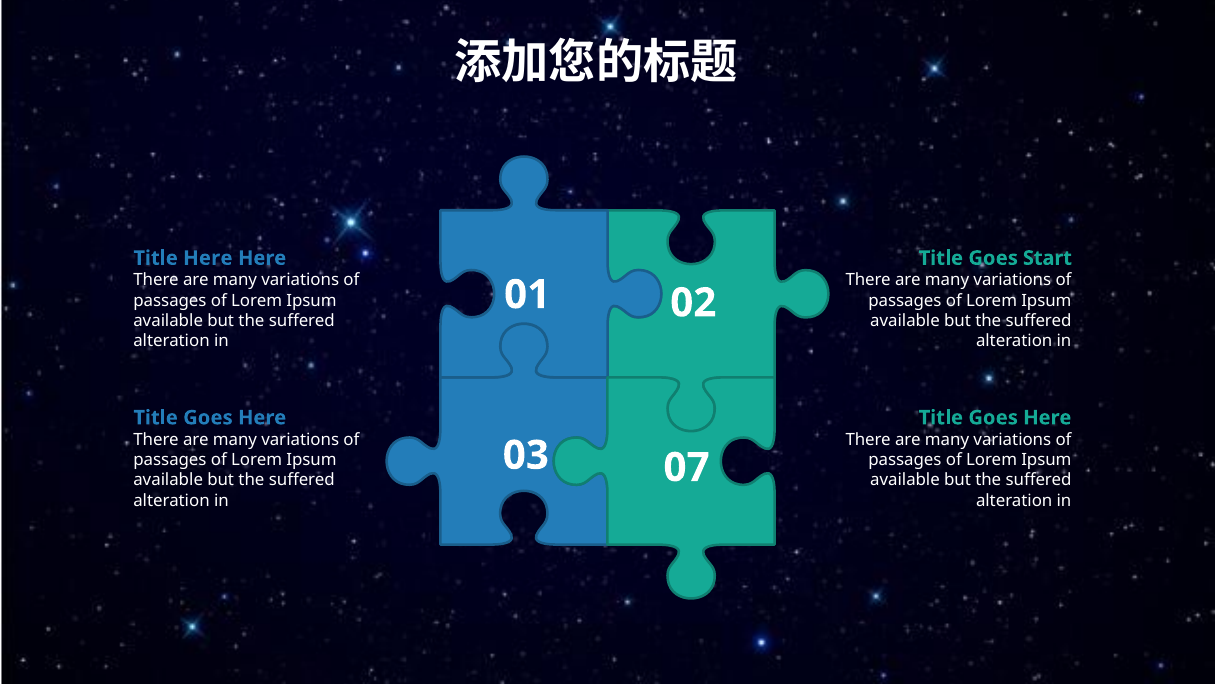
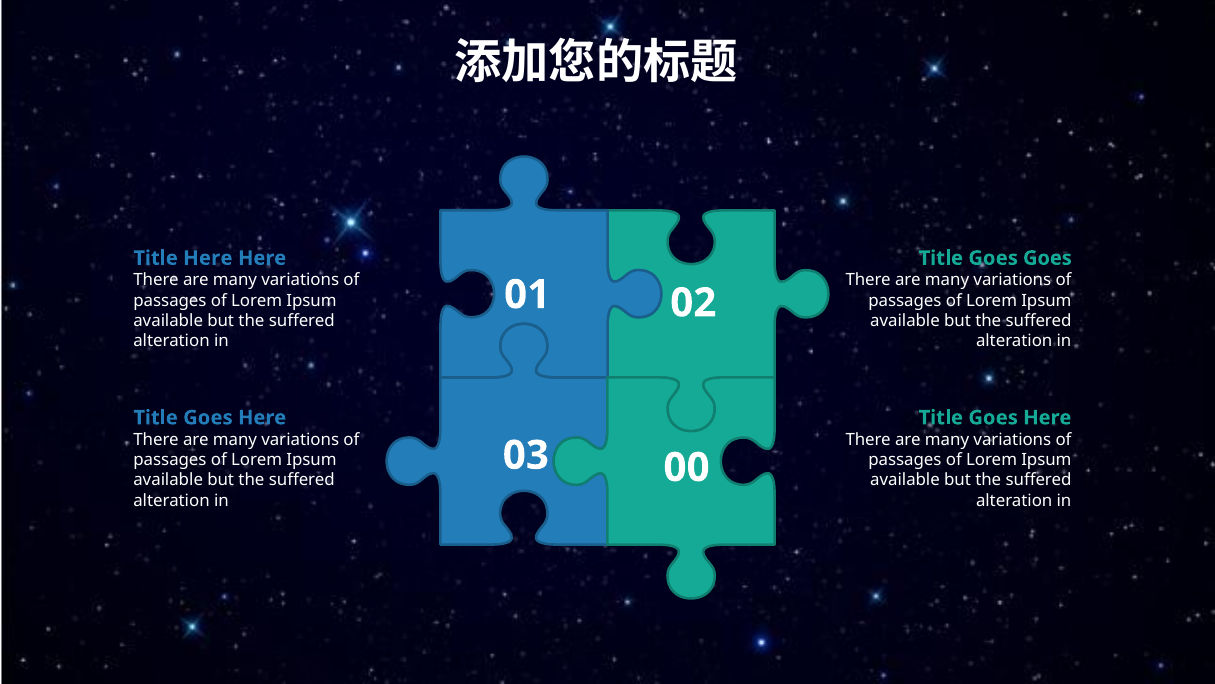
Goes Start: Start -> Goes (1047, 258)
07: 07 -> 00 (687, 467)
